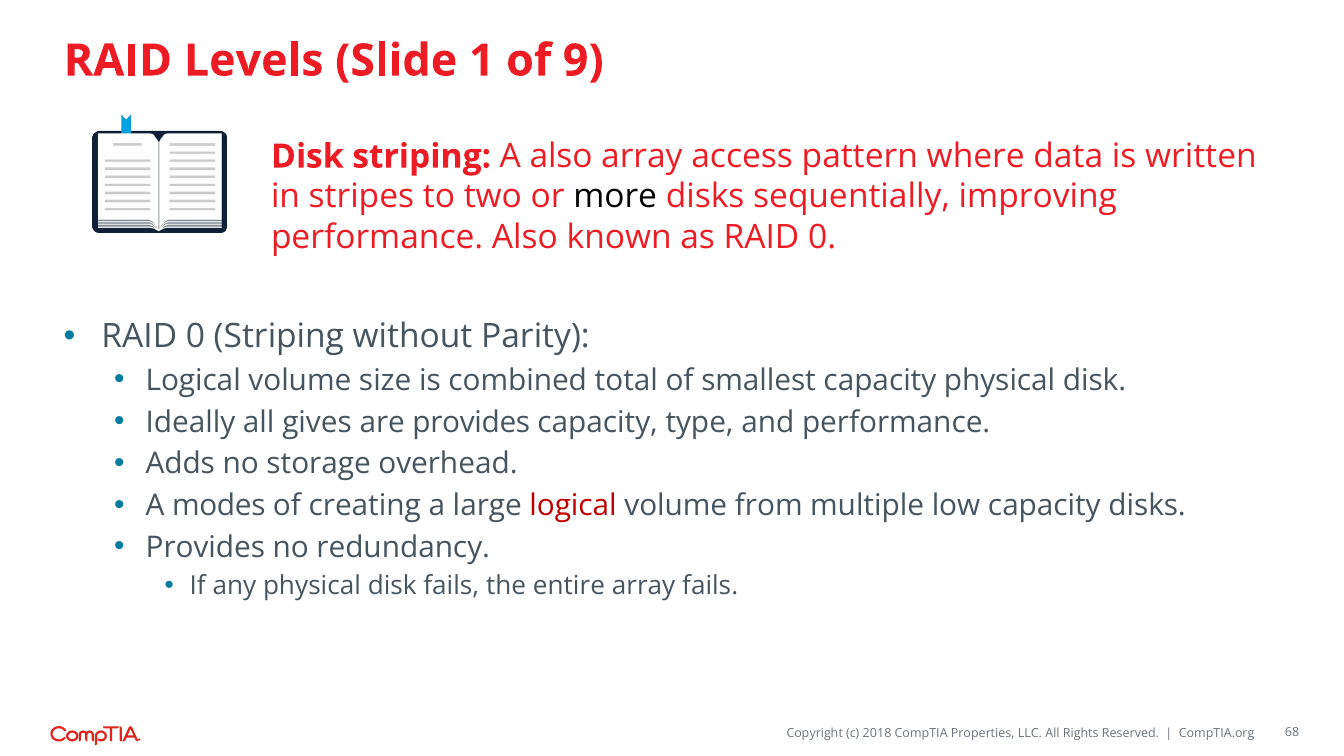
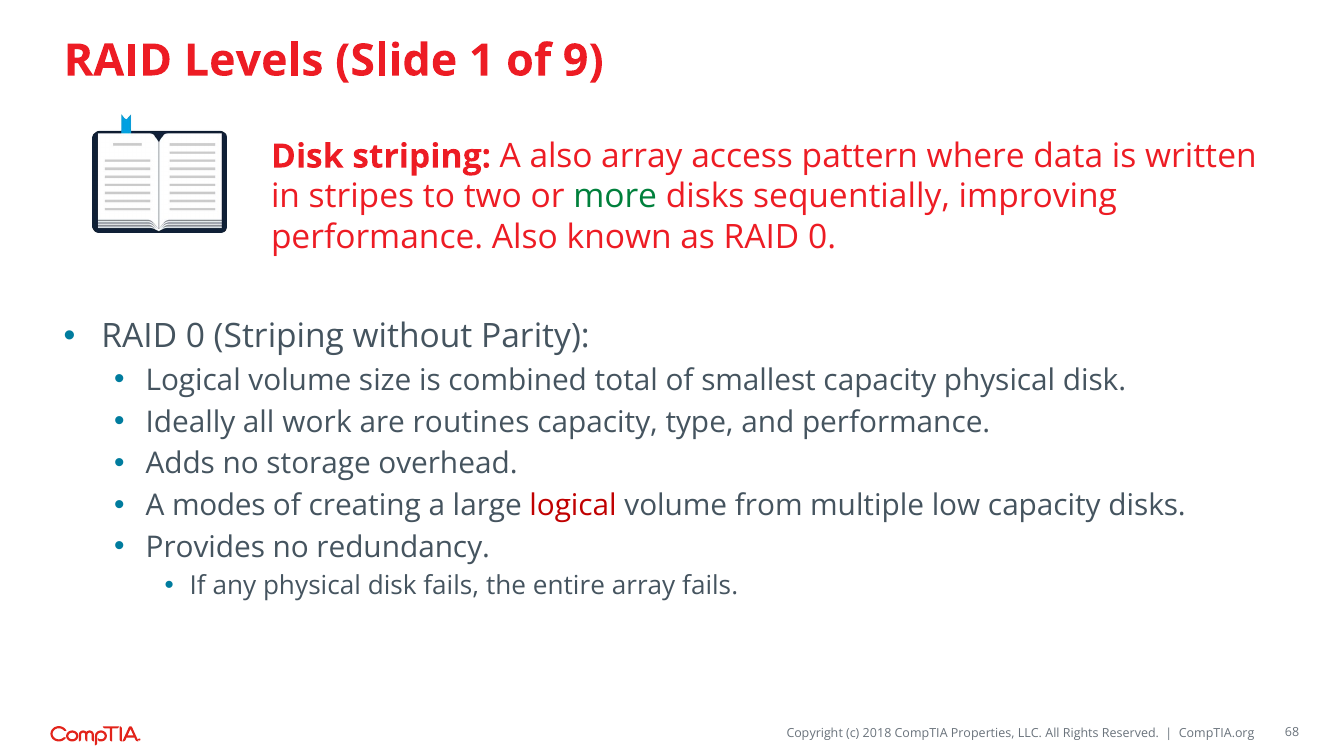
more colour: black -> green (615, 197)
gives: gives -> work (317, 422)
are provides: provides -> routines (471, 422)
